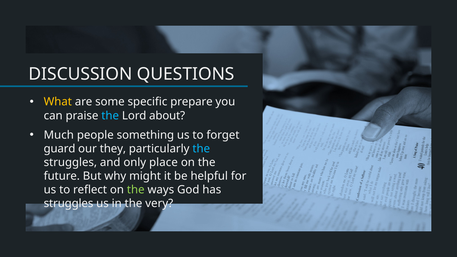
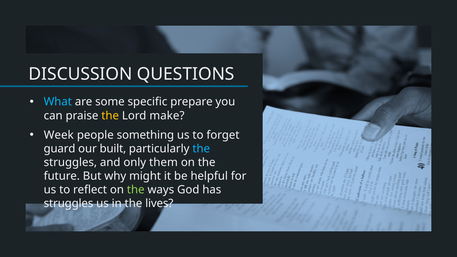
What colour: yellow -> light blue (58, 102)
the colour: light blue -> yellow (110, 116)
about: about -> make (167, 116)
Much: Much -> Week (59, 135)
they: they -> built (113, 149)
place: place -> them (163, 162)
very: very -> lives (159, 204)
